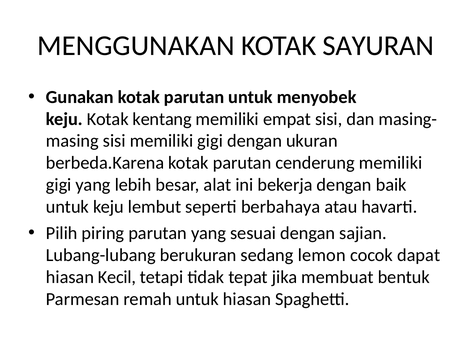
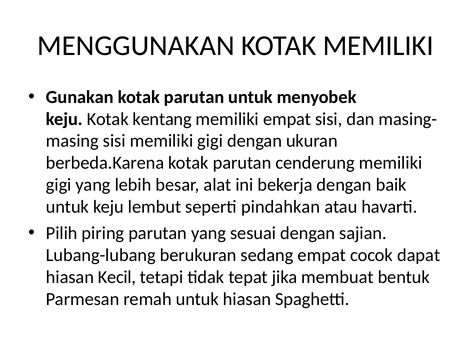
KOTAK SAYURAN: SAYURAN -> MEMILIKI (378, 46)
berbahaya: berbahaya -> pindahkan (281, 207)
sedang lemon: lemon -> empat (322, 255)
